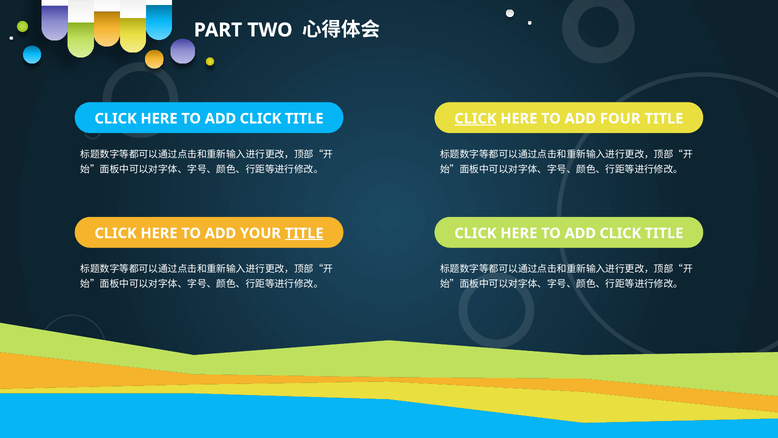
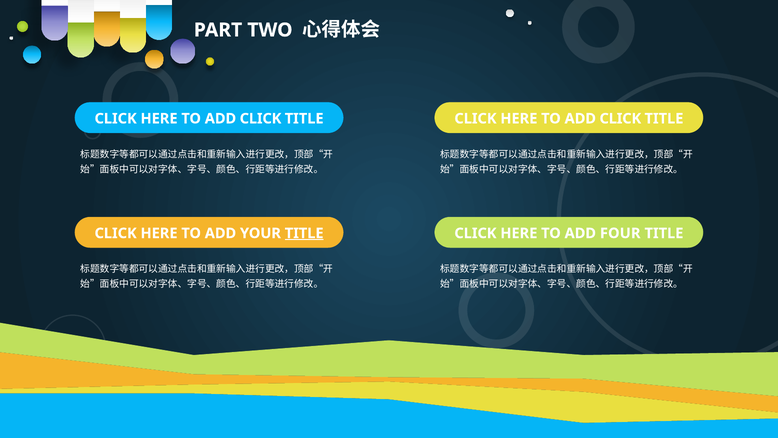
CLICK underline: present -> none (475, 119)
FOUR: FOUR -> CLICK (620, 119)
CLICK: CLICK -> FOUR (620, 233)
